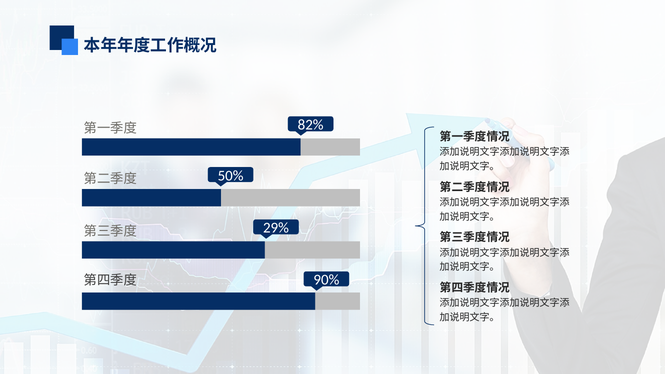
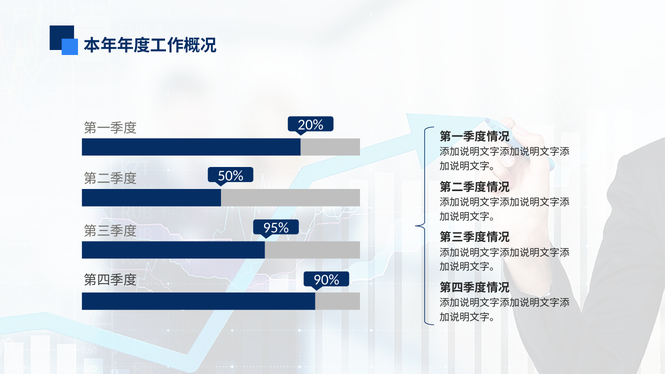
82%: 82% -> 20% (311, 125)
29%: 29% -> 95% (276, 228)
